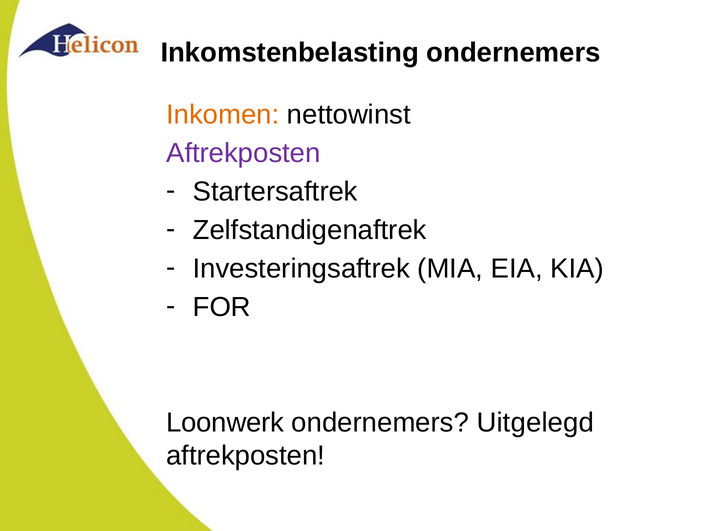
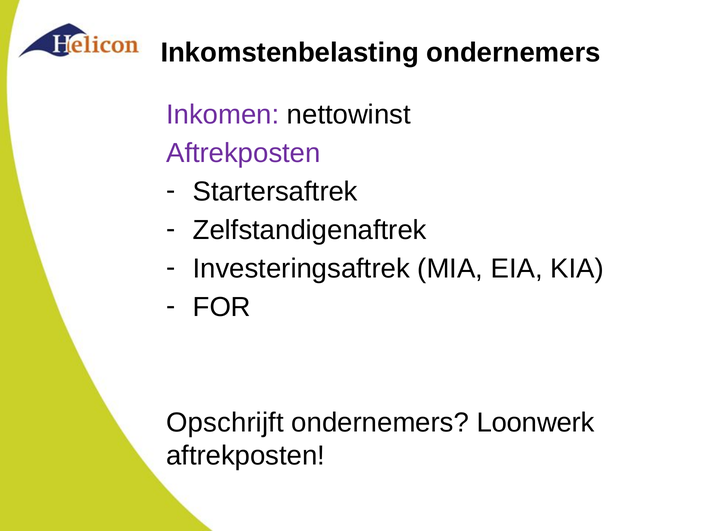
Inkomen colour: orange -> purple (223, 115)
Loonwerk: Loonwerk -> Opschrijft (225, 423)
Uitgelegd: Uitgelegd -> Loonwerk (536, 423)
